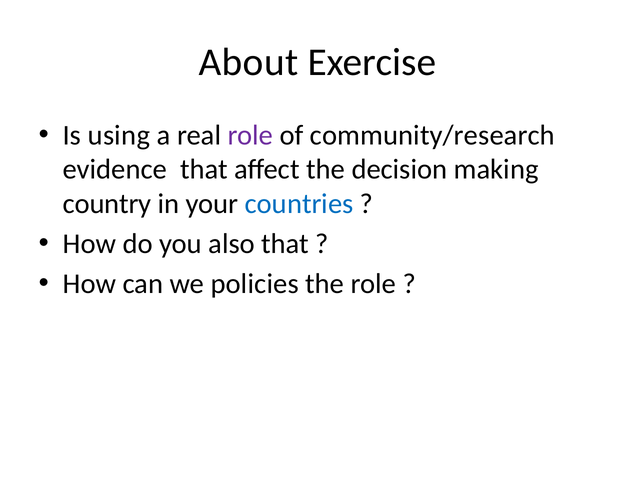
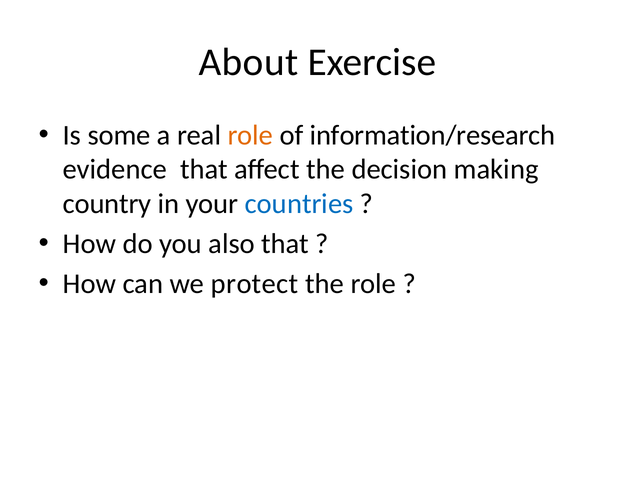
using: using -> some (119, 135)
role colour: purple -> orange (250, 135)
community/research: community/research -> information/research (433, 135)
policies: policies -> protect (255, 284)
